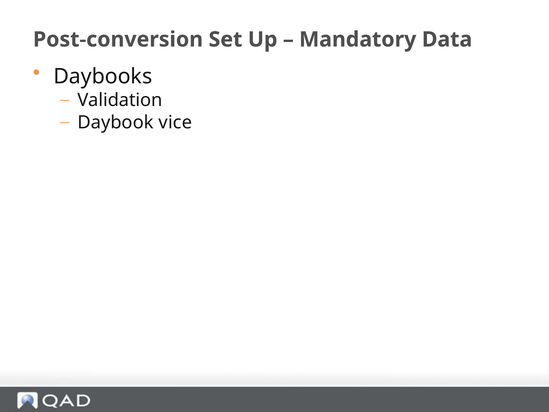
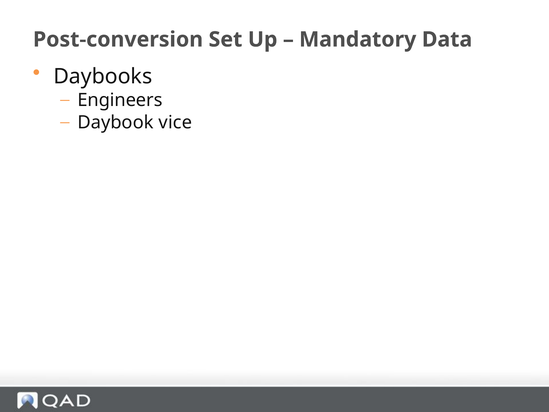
Validation: Validation -> Engineers (120, 100)
